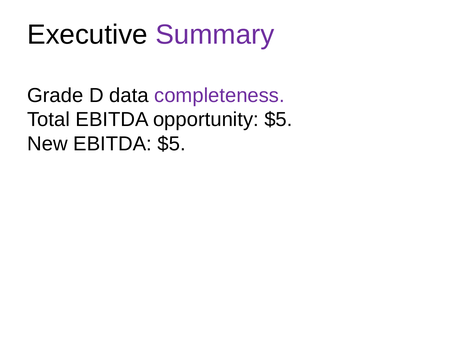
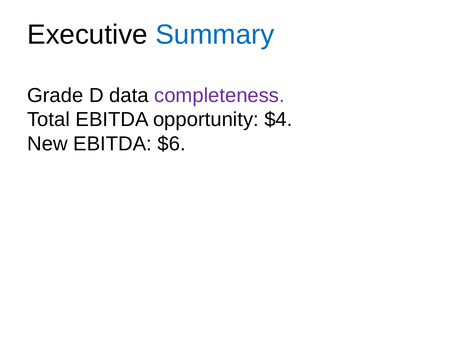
Summary colour: purple -> blue (215, 35)
opportunity $5: $5 -> $4 (278, 120)
EBITDA $5: $5 -> $6 (172, 144)
